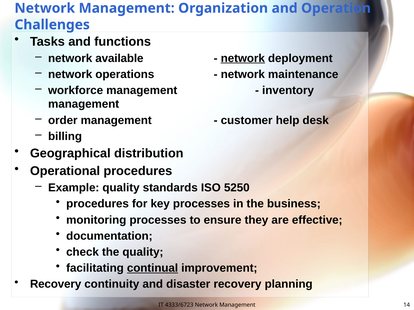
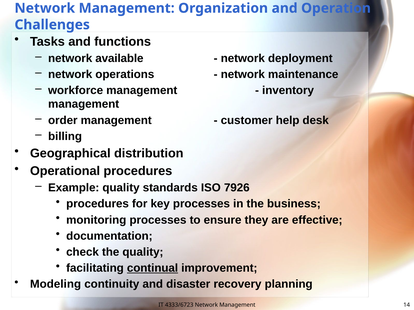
network underline: present -> none (243, 58)
5250: 5250 -> 7926 (237, 188)
Recovery: Recovery -> Modeling (56, 285)
